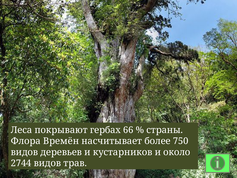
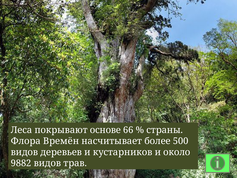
гербах: гербах -> основе (105, 130)
750: 750 -> 500 (181, 141)
2744: 2744 -> 9882 (21, 163)
